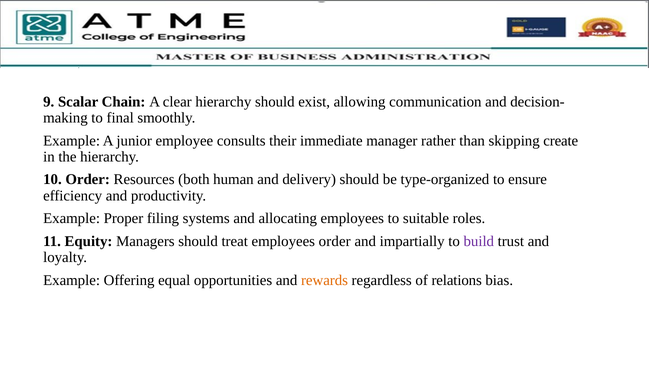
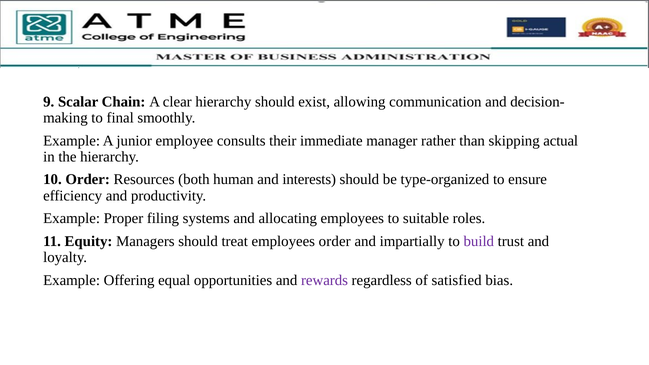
create: create -> actual (561, 141)
delivery: delivery -> interests (309, 180)
rewards colour: orange -> purple (325, 280)
relations: relations -> satisfied (457, 280)
